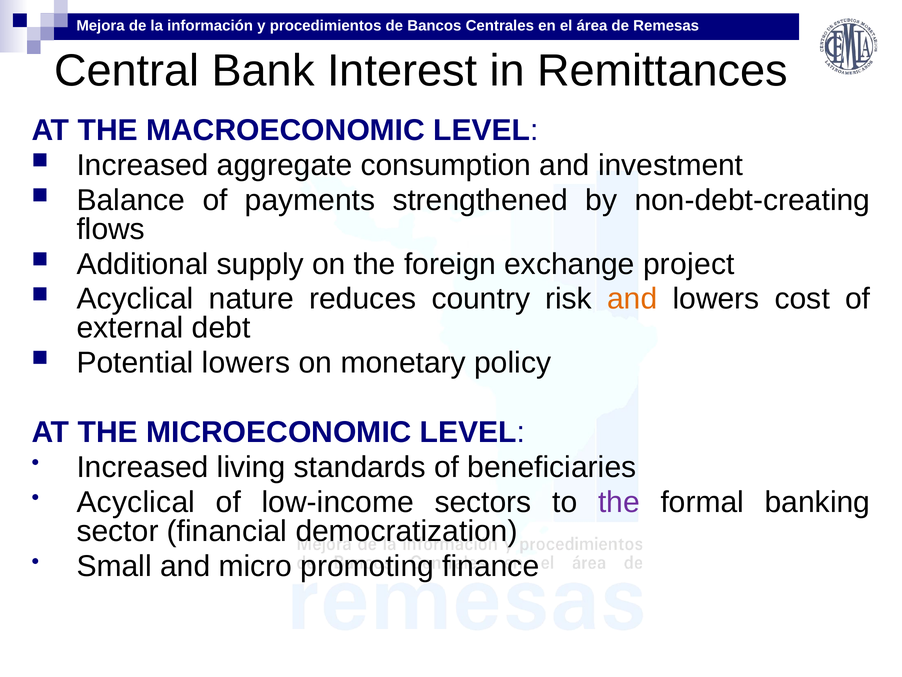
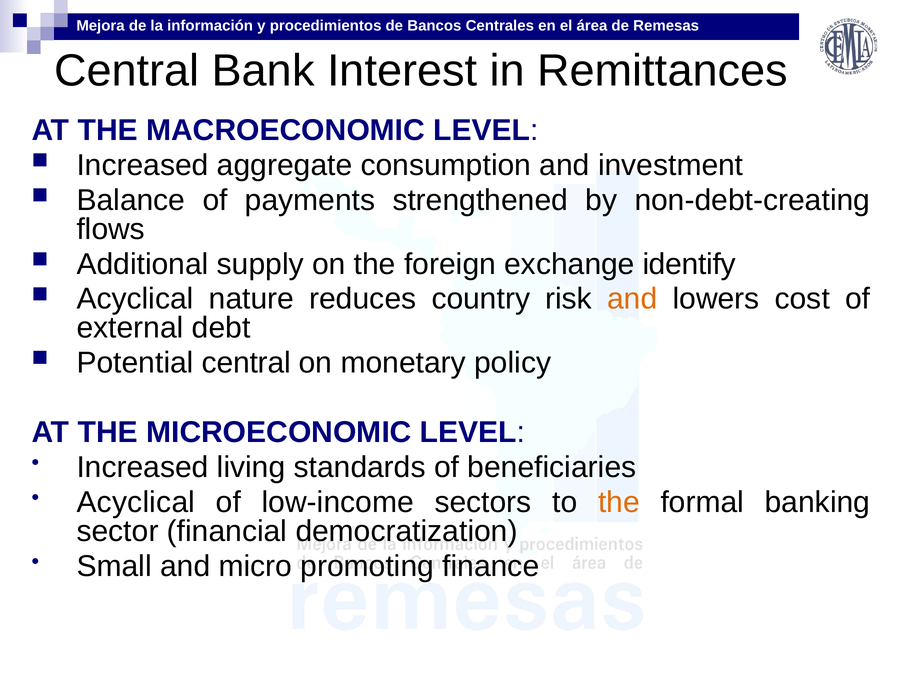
project: project -> identify (689, 264)
Potential lowers: lowers -> central (246, 363)
the colour: purple -> orange (619, 502)
